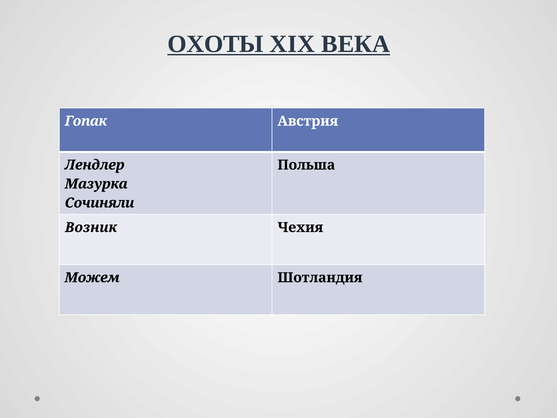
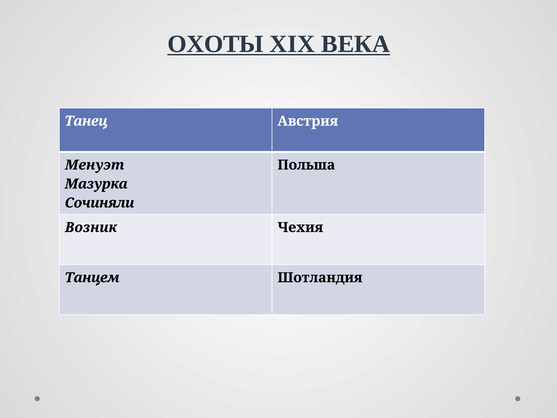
Гопак: Гопак -> Танец (86, 121)
Лендлер: Лендлер -> Менуэт (95, 165)
Можем: Можем -> Танцем (92, 277)
